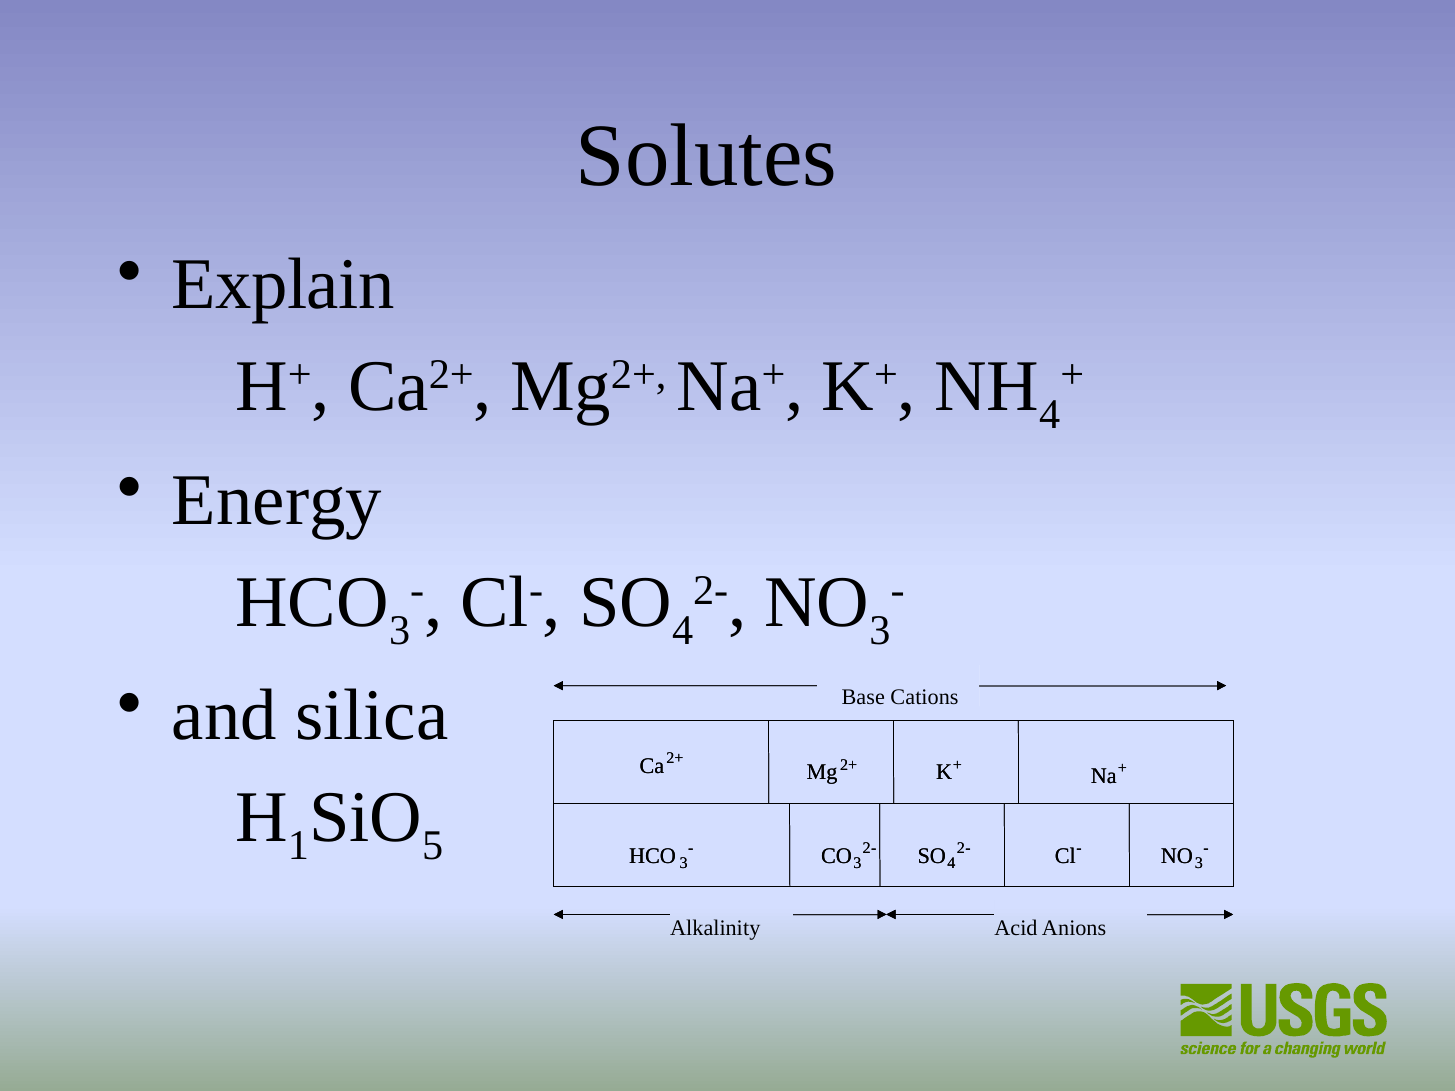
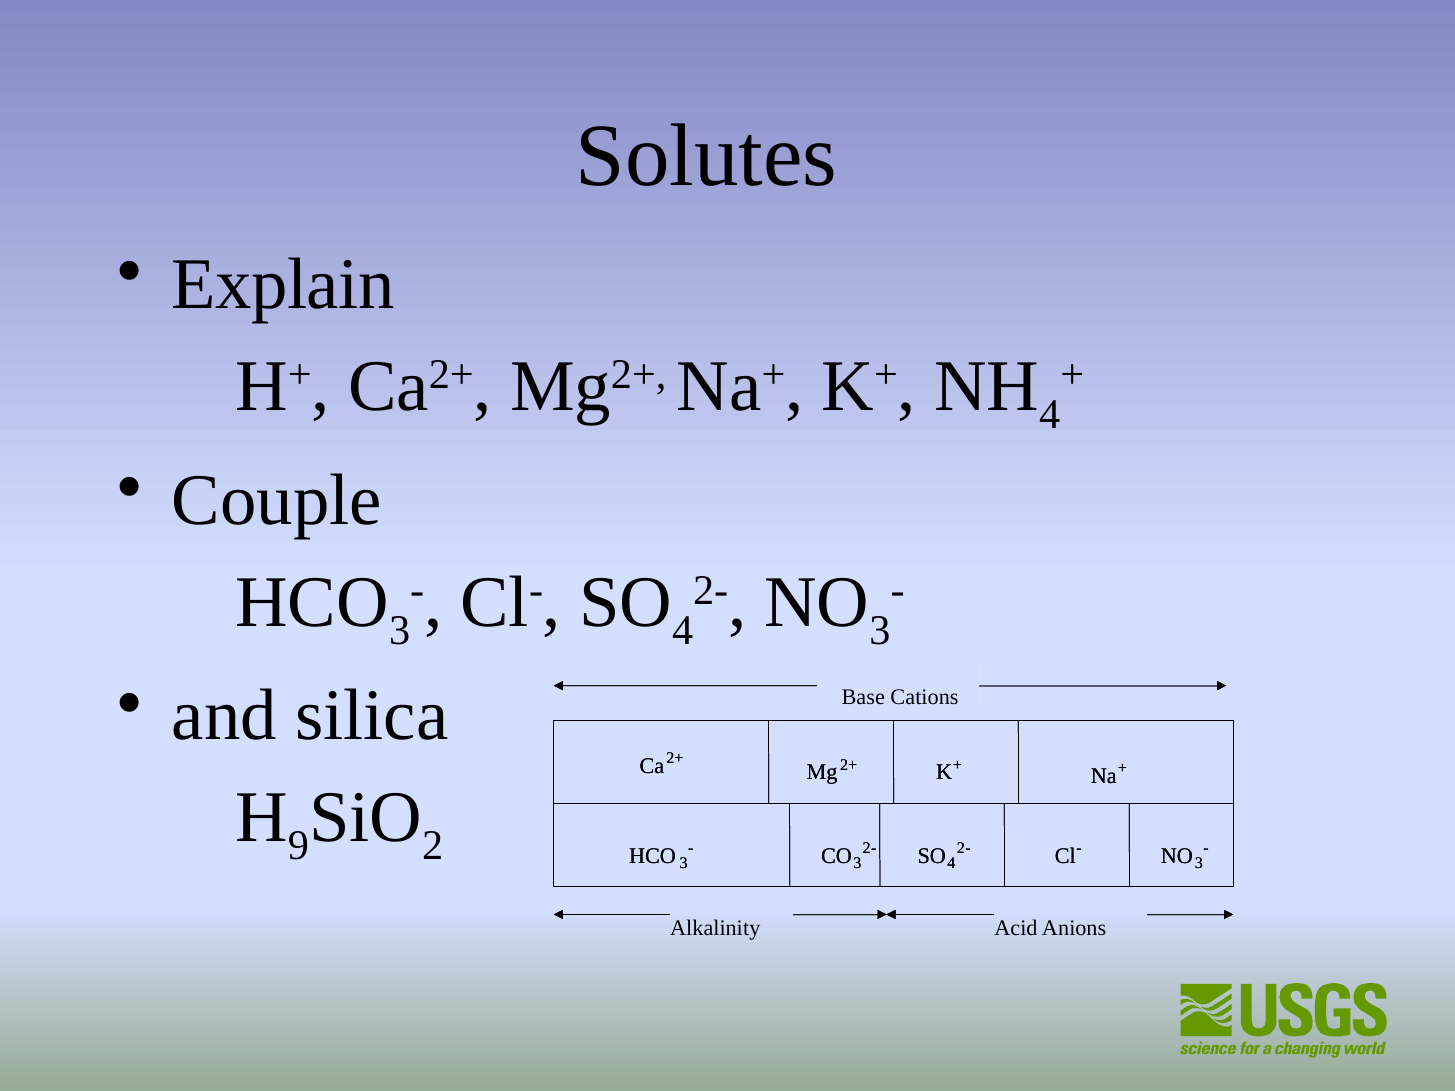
Energy: Energy -> Couple (277, 500)
1: 1 -> 9 (299, 846)
5: 5 -> 2 (433, 846)
